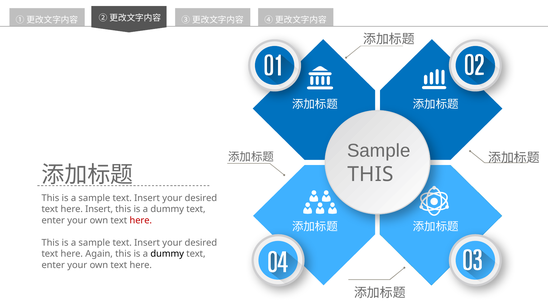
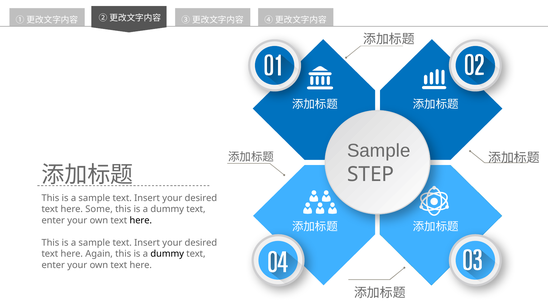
THIS: THIS -> STEP (371, 175)
here Insert: Insert -> Some (99, 210)
here colour: red -> black (141, 221)
